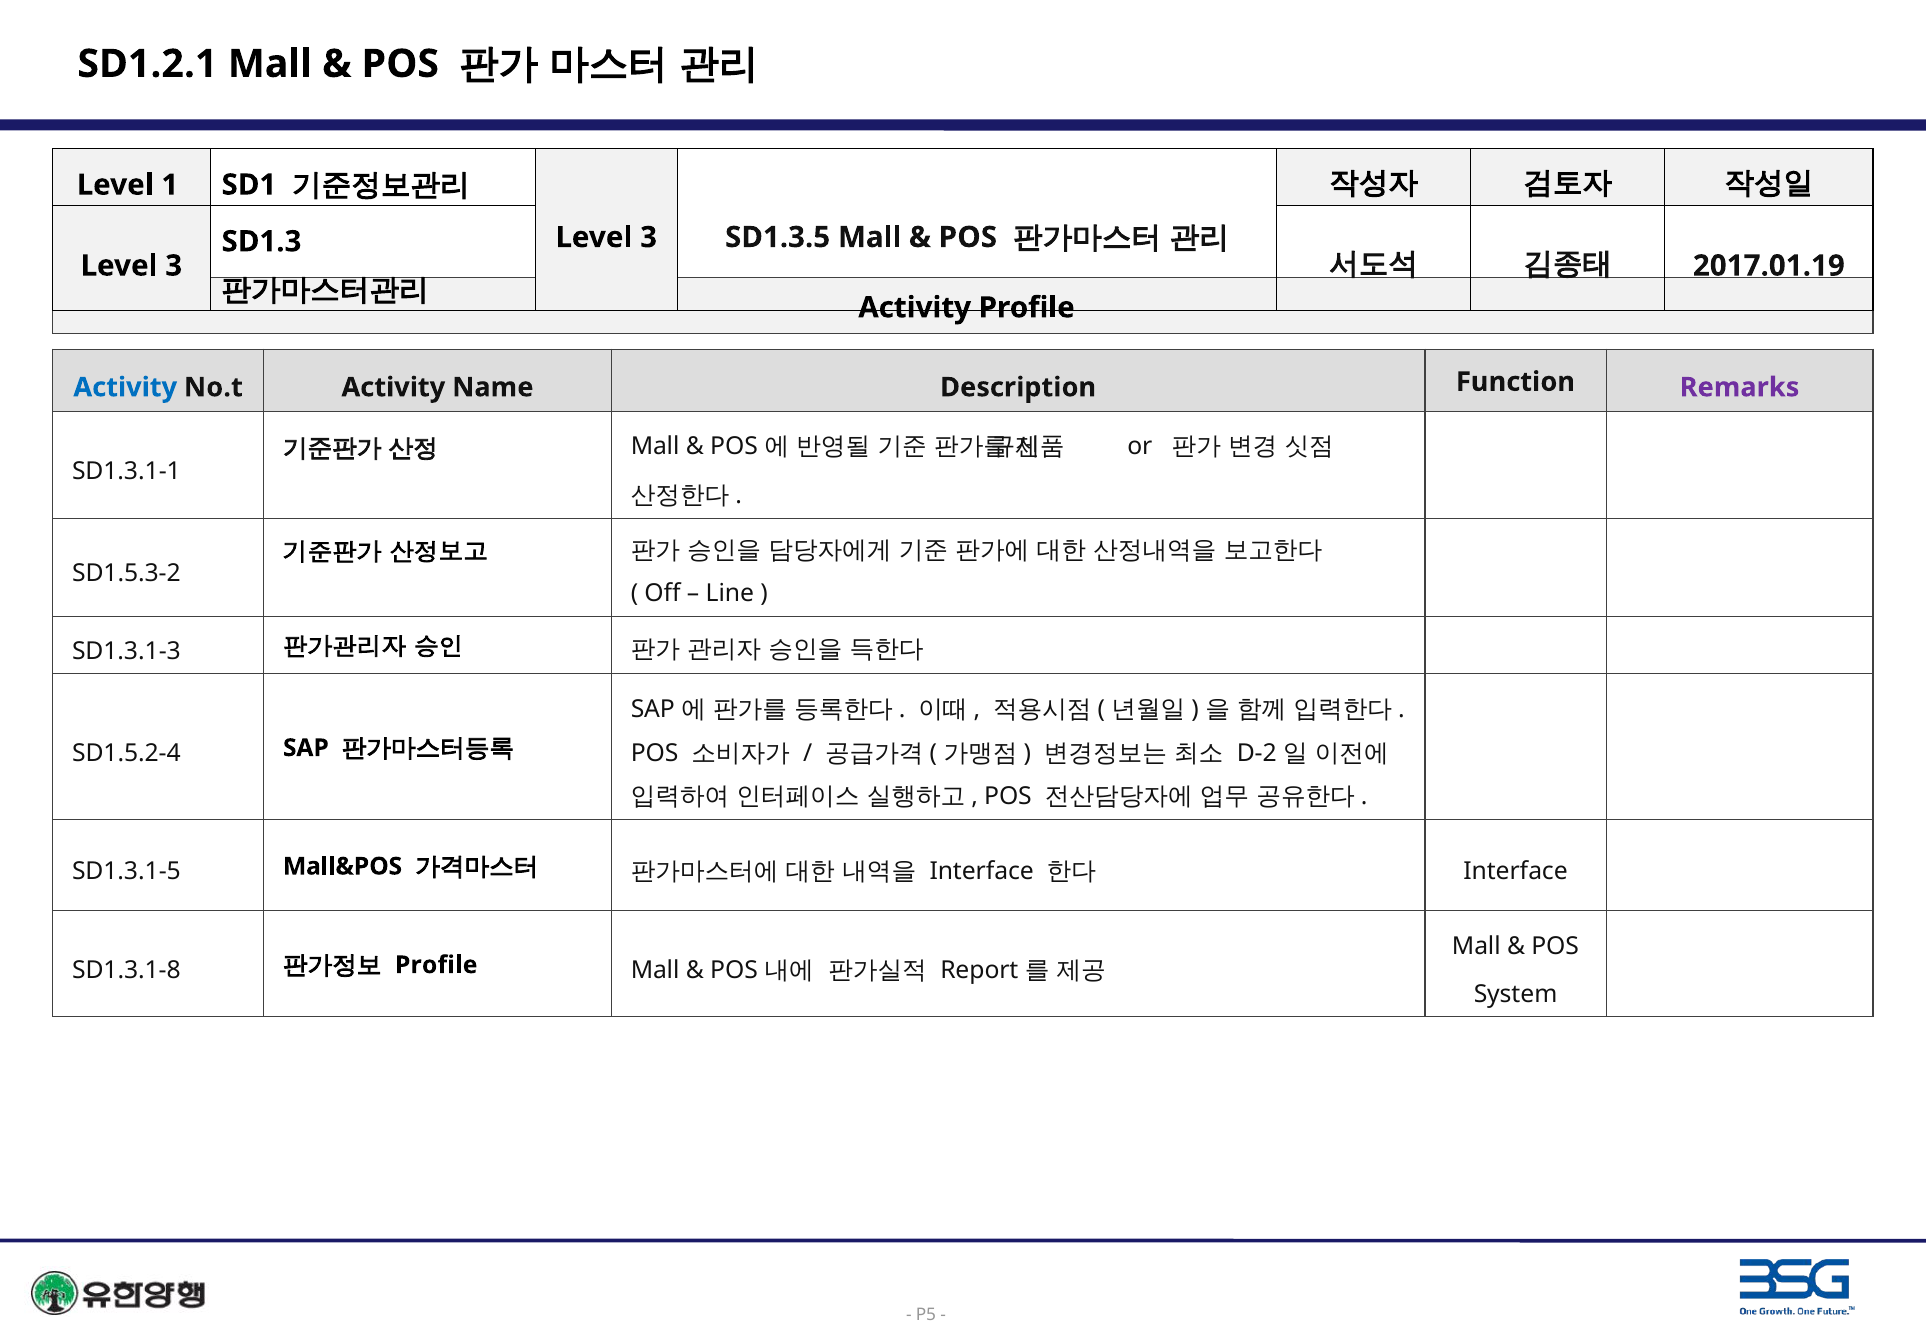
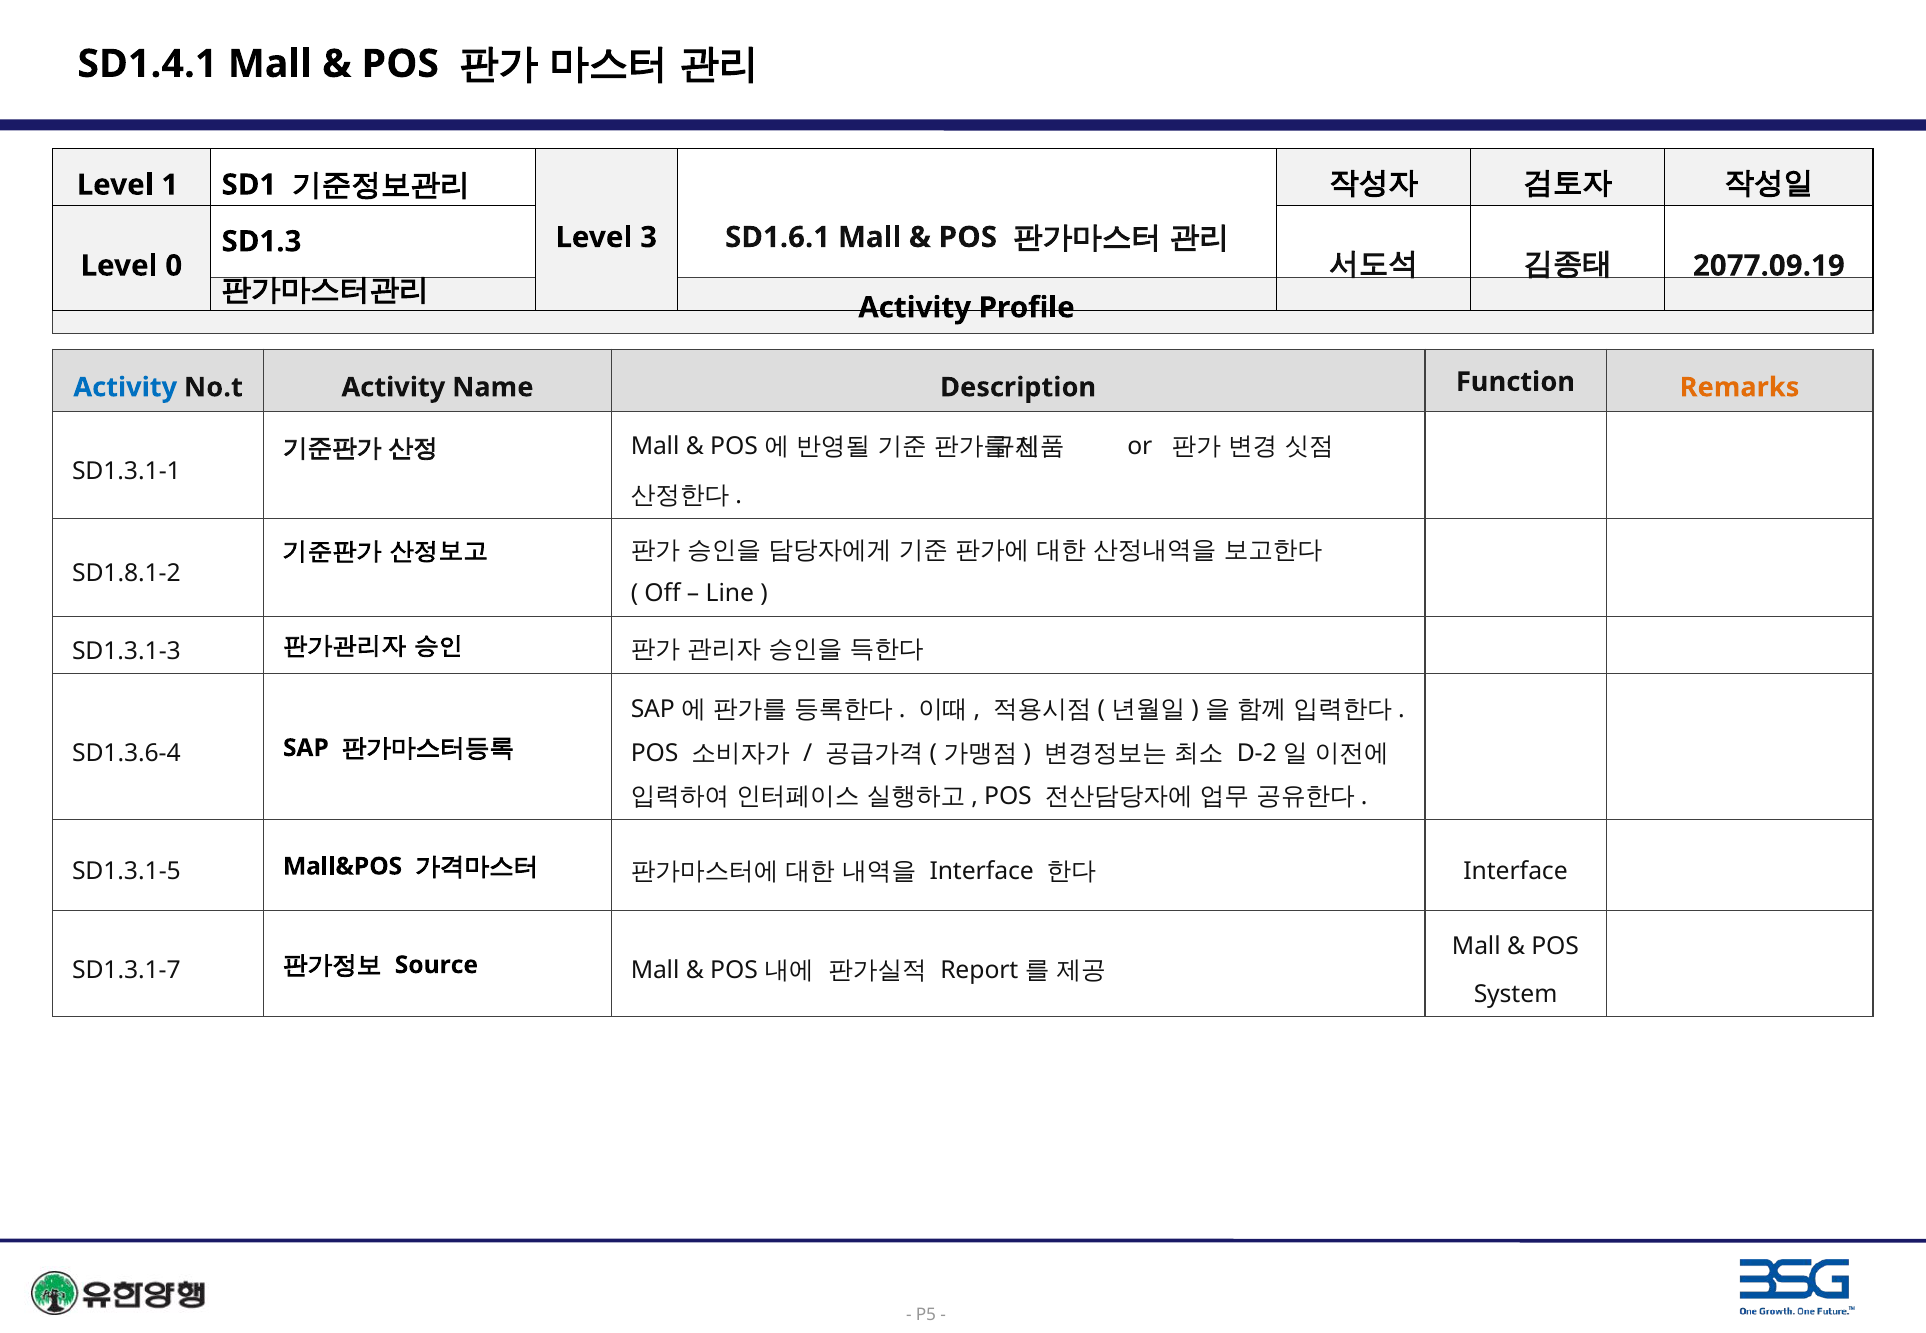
SD1.2.1: SD1.2.1 -> SD1.4.1 (147, 64)
SD1.3.5: SD1.3.5 -> SD1.6.1 (778, 237)
2017.01.19: 2017.01.19 -> 2077.09.19 (1769, 266)
3: 3 -> 0 (174, 266)
Remarks colour: purple -> orange (1740, 388)
SD1.5.3-2: SD1.5.3-2 -> SD1.8.1-2 (126, 574)
SD1.5.2-4: SD1.5.2-4 -> SD1.3.6-4 (126, 753)
SD1.3.1-8: SD1.3.1-8 -> SD1.3.1-7 (126, 971)
Profile: Profile -> Source (436, 965)
